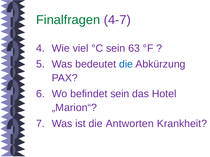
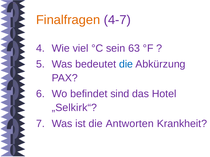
Finalfragen colour: green -> orange (68, 20)
befindet sein: sein -> sind (120, 94)
„Marion“: „Marion“ -> „Selkirk“ (74, 108)
